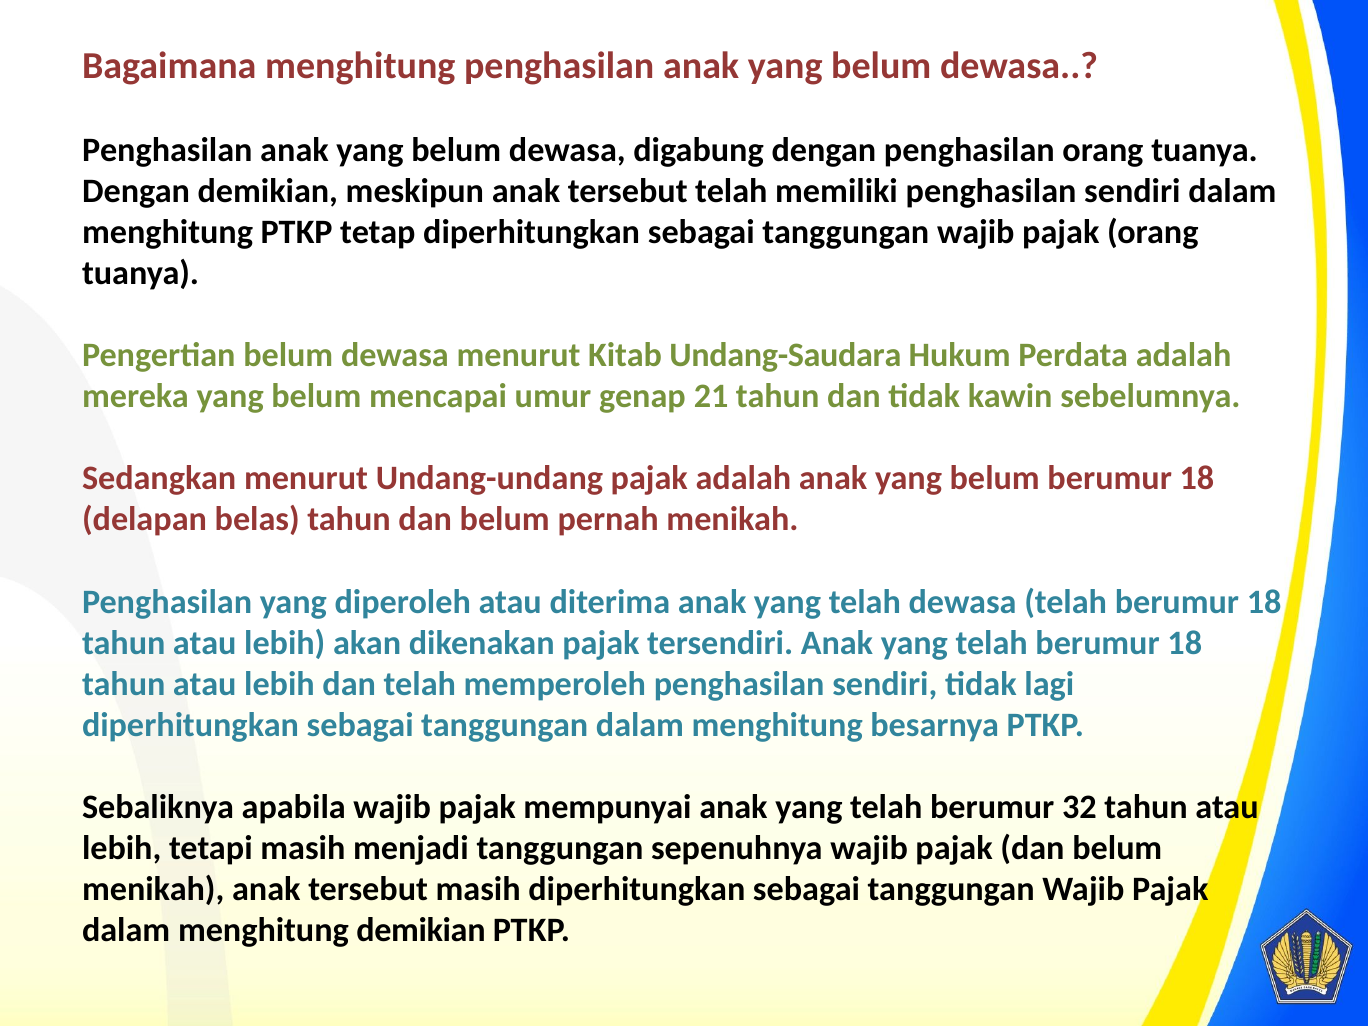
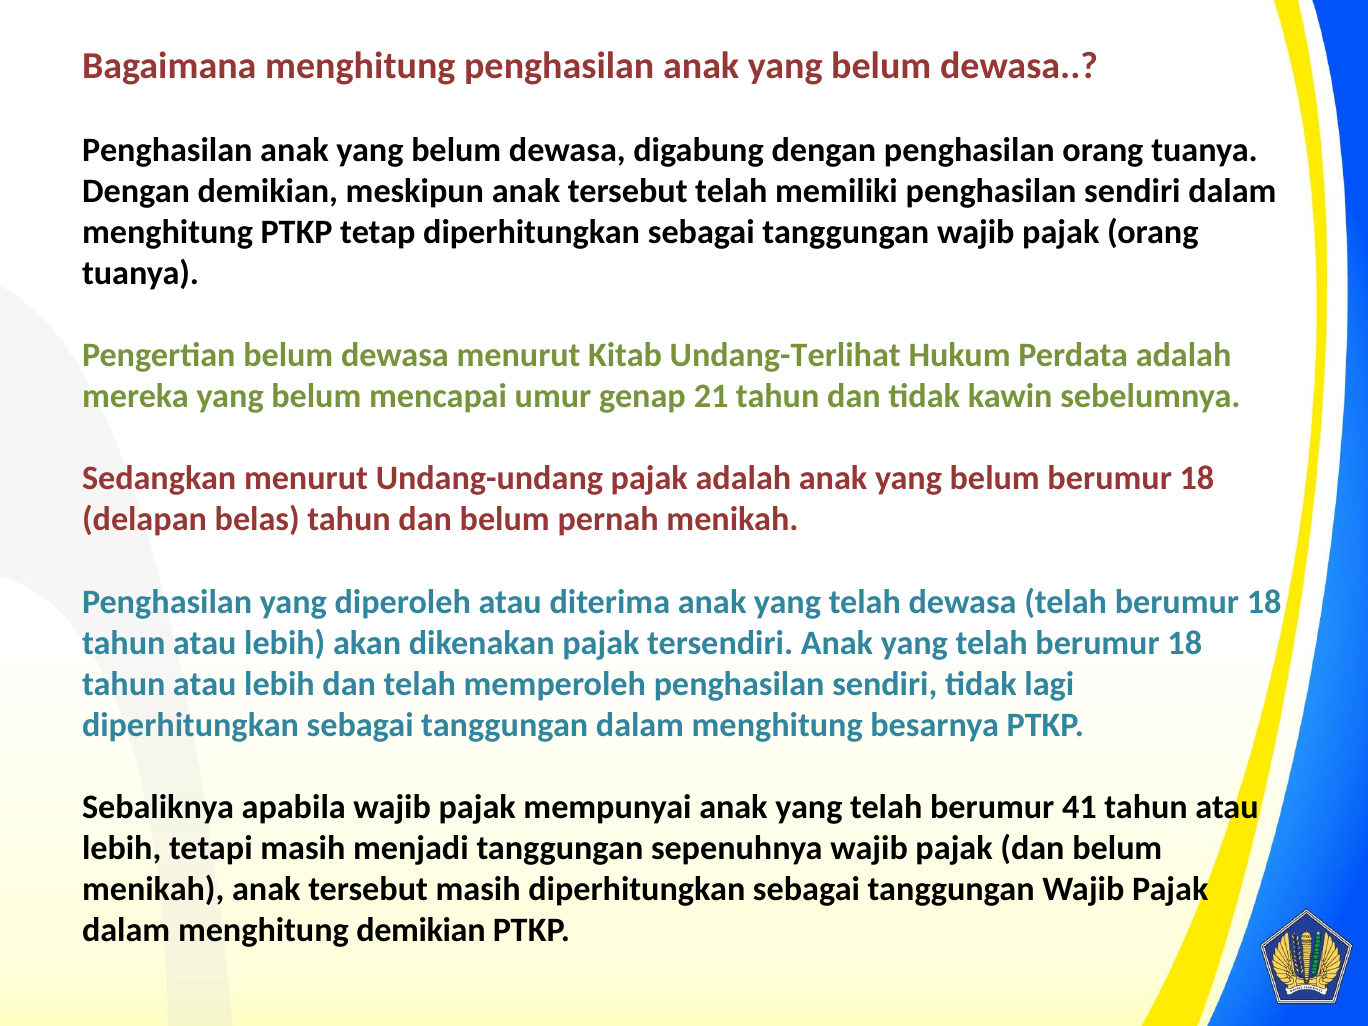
Undang-Saudara: Undang-Saudara -> Undang-Terlihat (785, 356)
32: 32 -> 41 (1079, 807)
